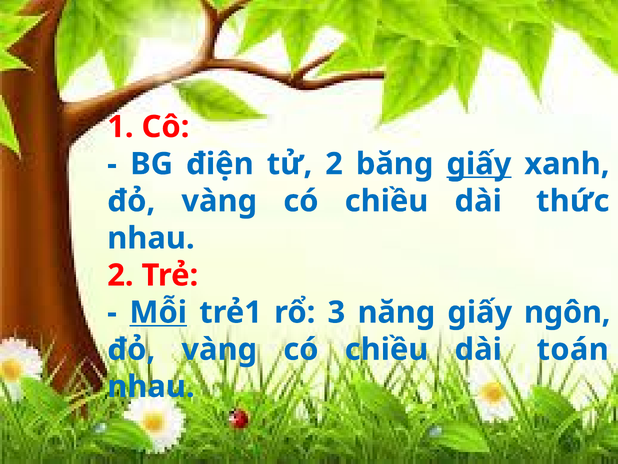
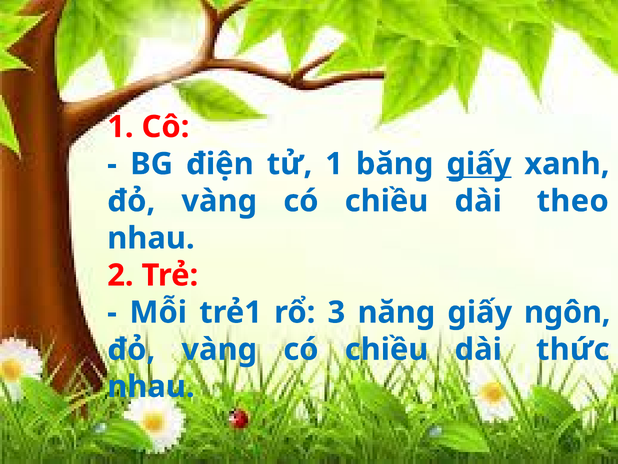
tử 2: 2 -> 1 (334, 164)
thức: thức -> theo (573, 201)
Mỗi underline: present -> none (158, 312)
toán: toán -> thức (573, 349)
